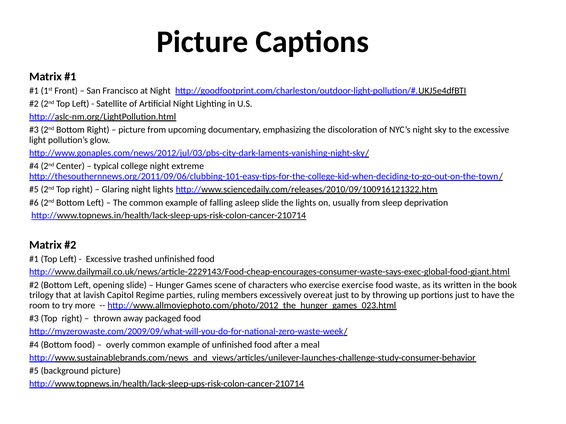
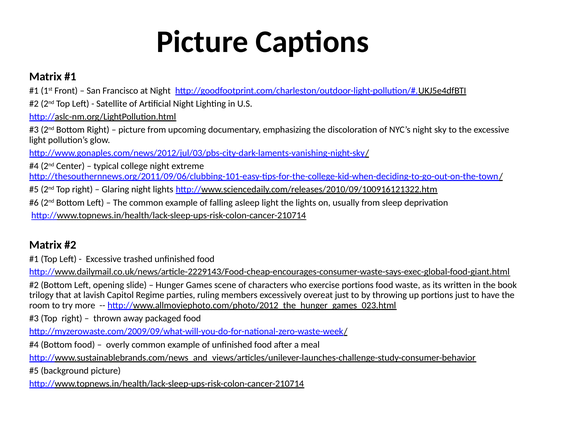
asleep slide: slide -> light (270, 203)
exercise exercise: exercise -> portions (358, 285)
